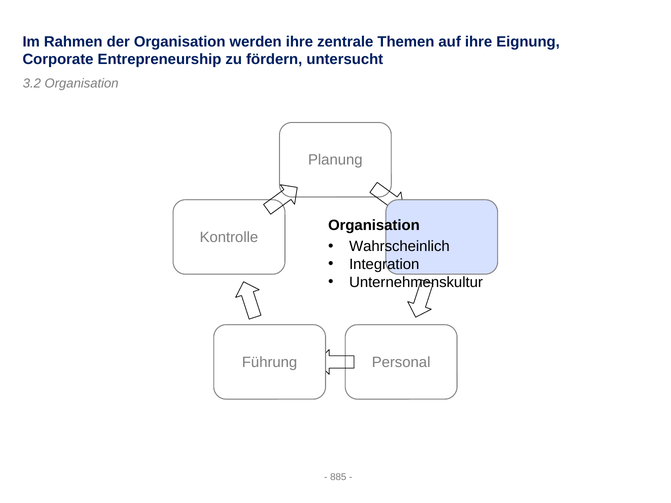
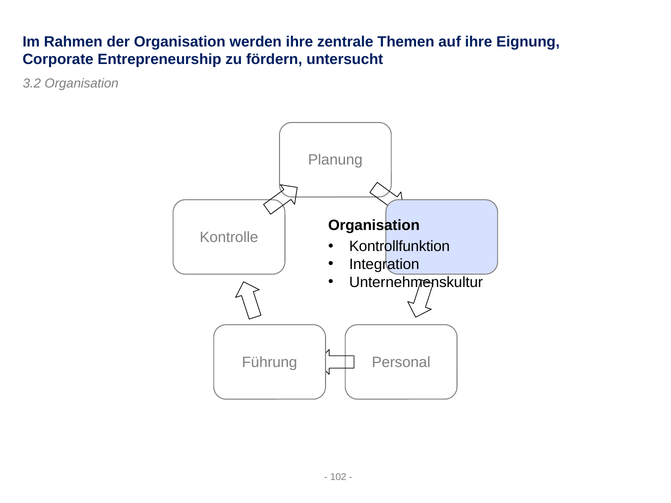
Wahrscheinlich: Wahrscheinlich -> Kontrollfunktion (400, 247)
885: 885 -> 102 (338, 477)
